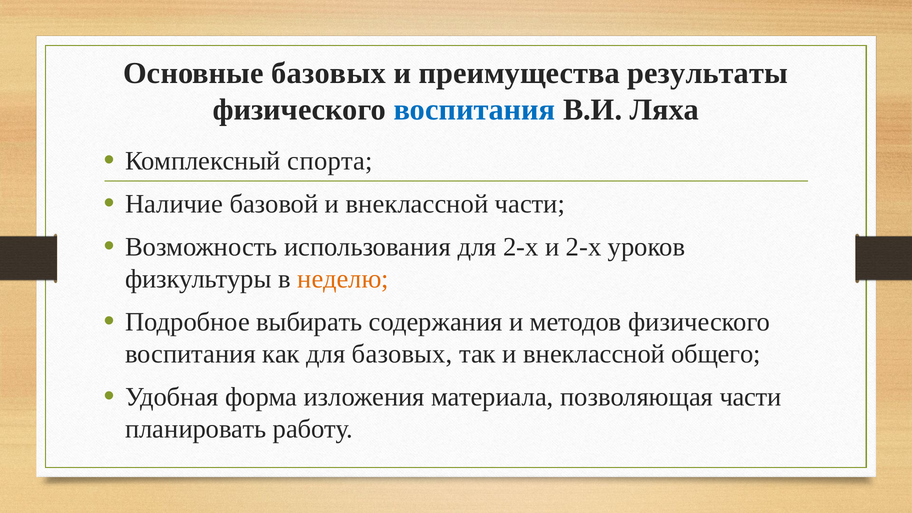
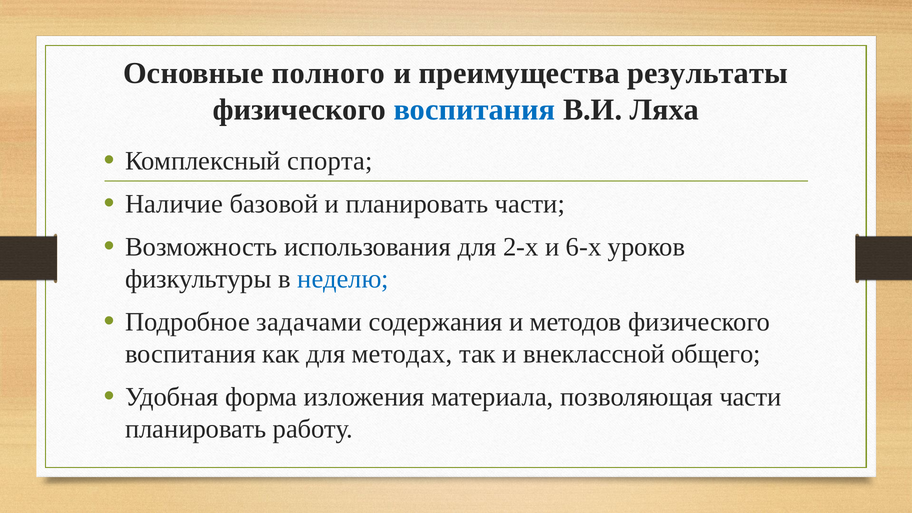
Основные базовых: базовых -> полного (328, 73)
базовой и внеклассной: внеклассной -> планировать (417, 204)
и 2-х: 2-х -> 6-х (584, 247)
неделю colour: orange -> blue (343, 279)
выбирать: выбирать -> задачами (309, 322)
для базовых: базовых -> методах (402, 354)
